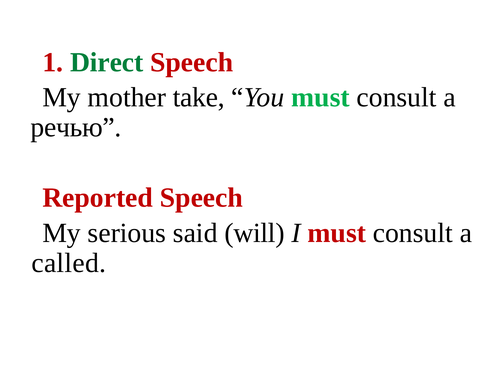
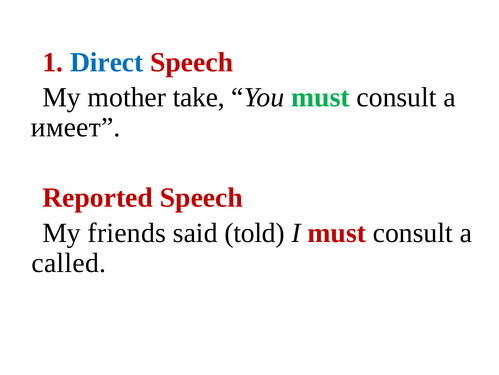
Direct colour: green -> blue (107, 62)
речью: речью -> имеет (76, 127)
serious: serious -> friends (127, 233)
will: will -> told (254, 233)
